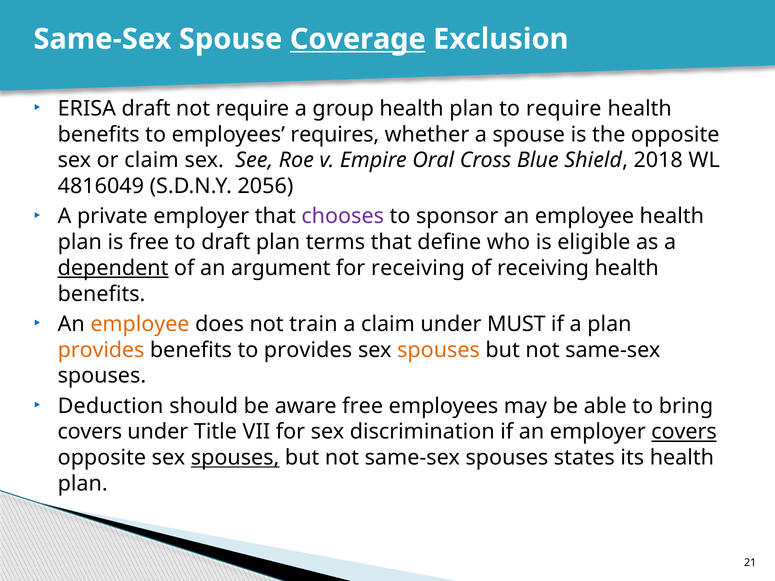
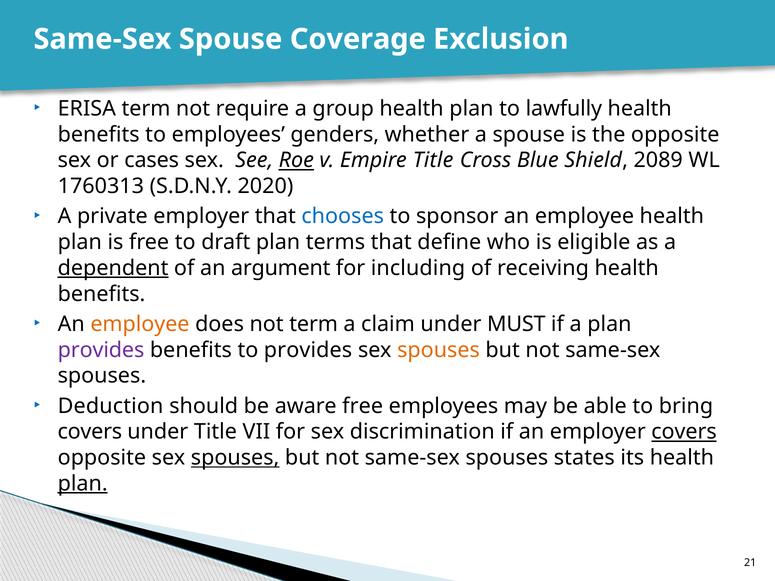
Coverage underline: present -> none (358, 39)
ERISA draft: draft -> term (146, 109)
to require: require -> lawfully (564, 109)
requires: requires -> genders (335, 135)
or claim: claim -> cases (152, 160)
Roe underline: none -> present (296, 160)
Empire Oral: Oral -> Title (433, 160)
2018: 2018 -> 2089 (658, 160)
4816049: 4816049 -> 1760313 (101, 186)
2056: 2056 -> 2020 (265, 186)
chooses colour: purple -> blue (343, 216)
for receiving: receiving -> including (418, 268)
not train: train -> term (314, 324)
provides colour: orange -> purple (101, 350)
plan underline: none -> present (83, 484)
